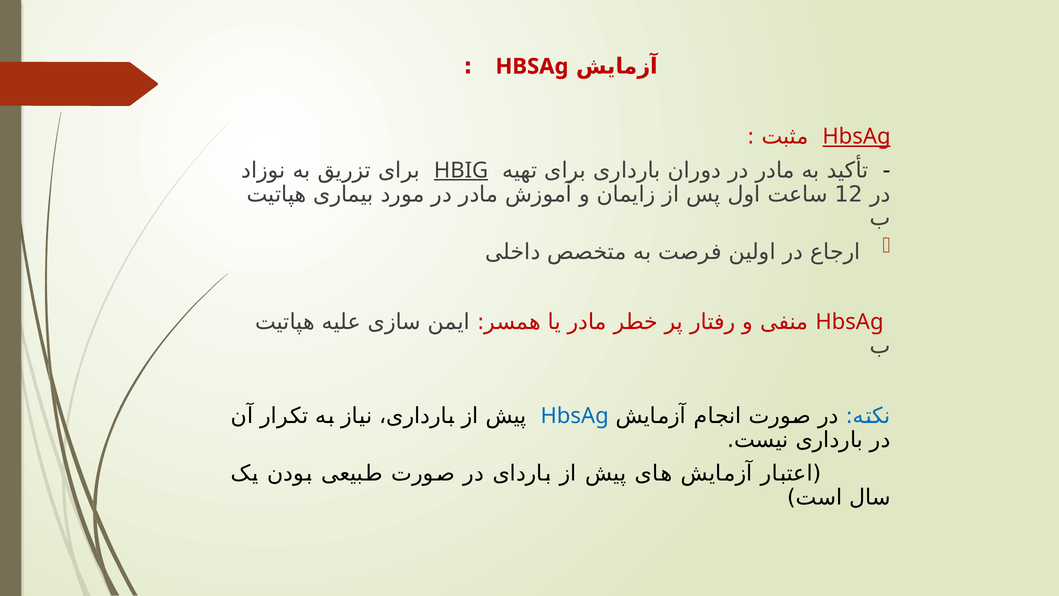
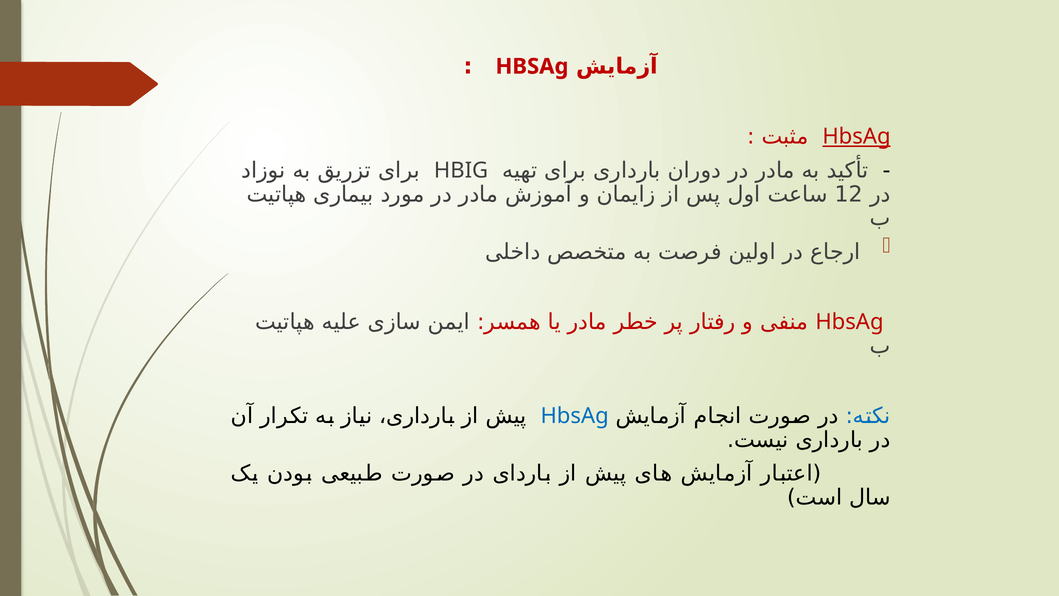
HBIG underline: present -> none (461, 170)
